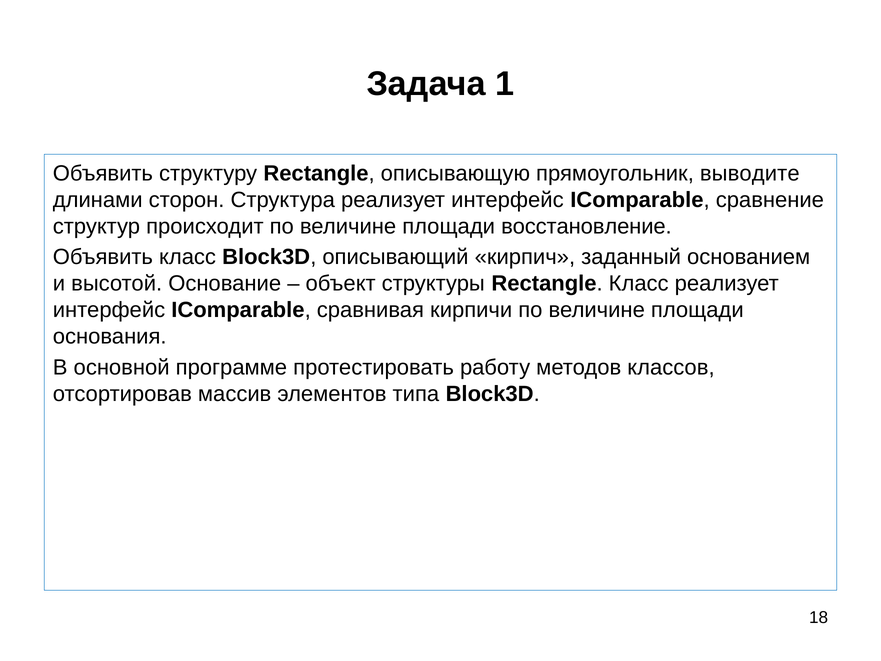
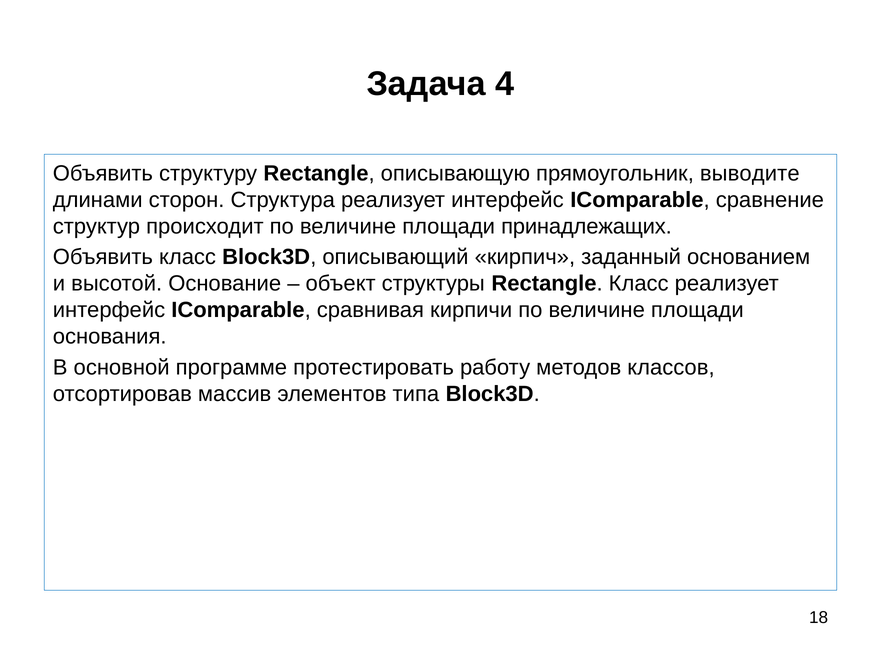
1: 1 -> 4 (505, 84)
восстановление: восстановление -> принадлежащих (586, 226)
